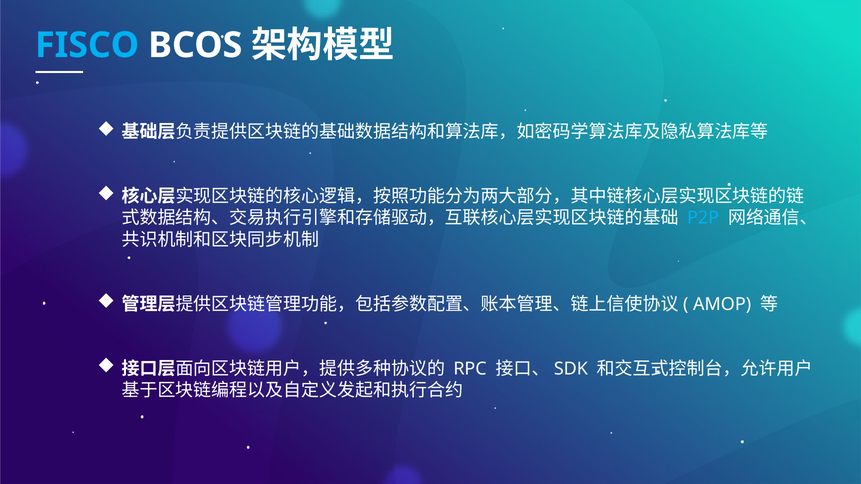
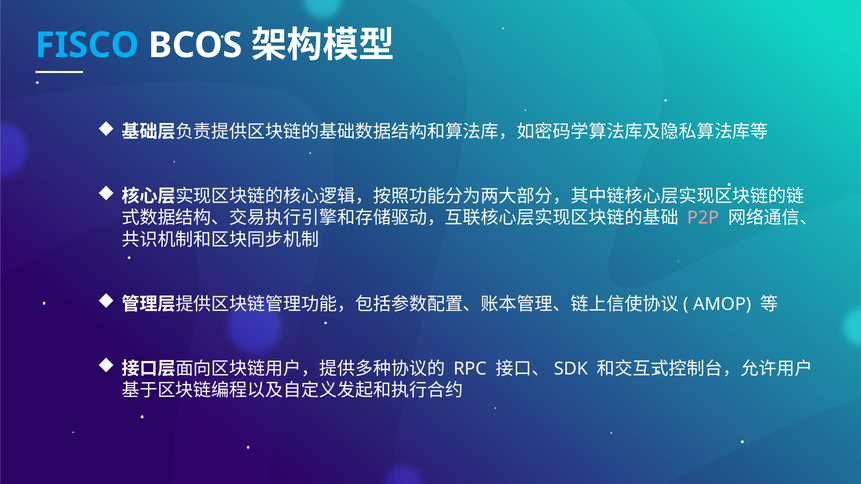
P2P colour: light blue -> pink (703, 218)
